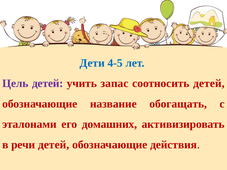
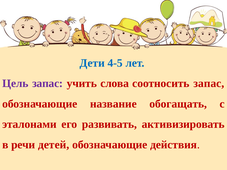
Цель детей: детей -> запас (48, 84)
запас: запас -> слова (115, 84)
соотносить детей: детей -> запас (209, 84)
домашних: домашних -> развивать (109, 124)
